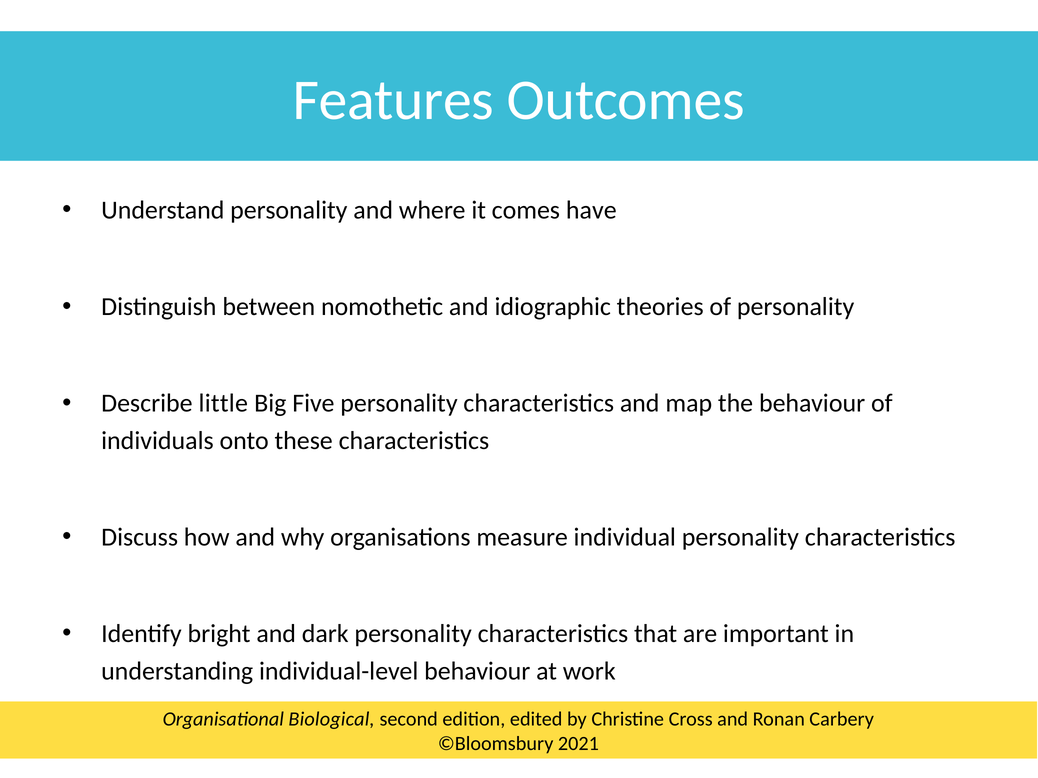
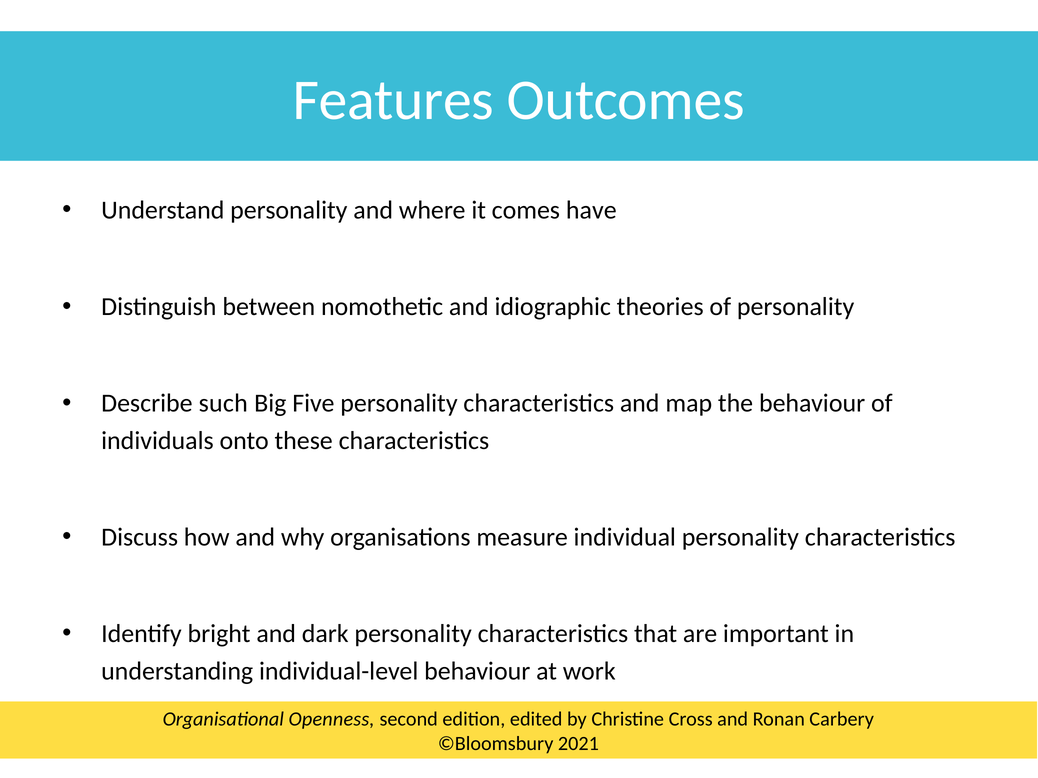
little: little -> such (223, 404)
Biological: Biological -> Openness (332, 720)
